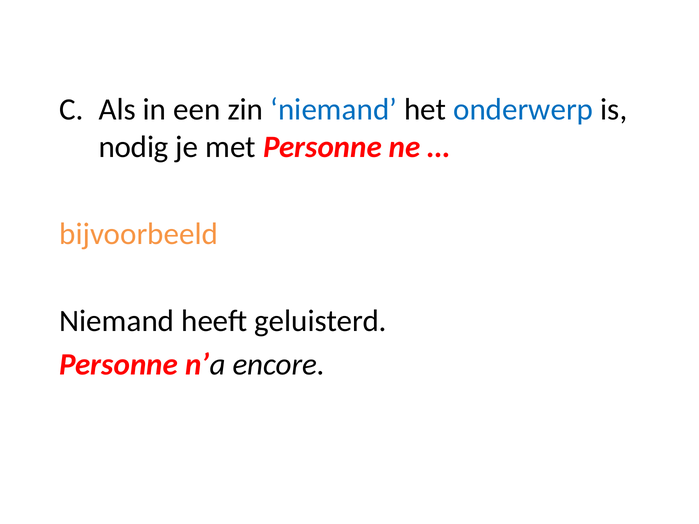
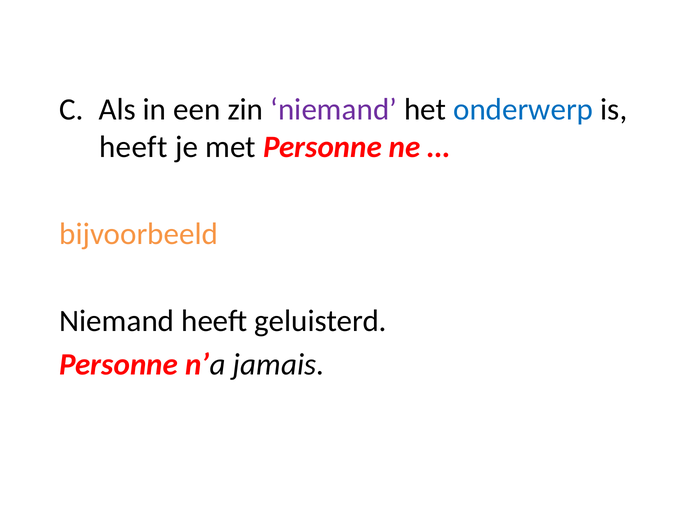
niemand colour: blue -> purple (334, 110)
nodig: nodig -> heeft (133, 147)
encore: encore -> jamais (279, 365)
